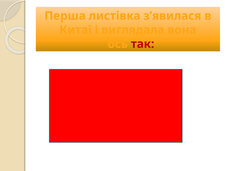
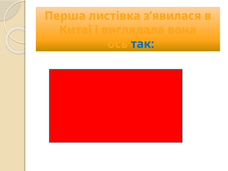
так colour: red -> blue (143, 44)
